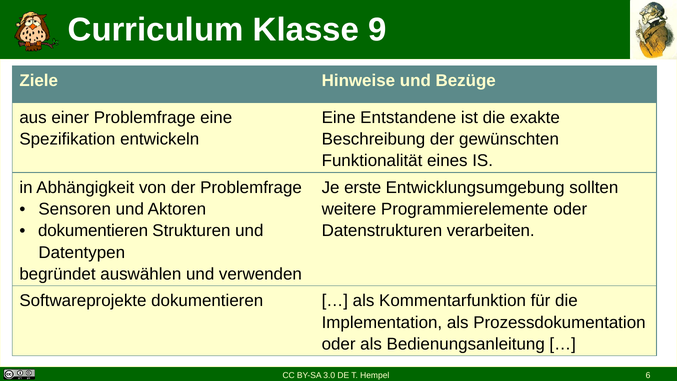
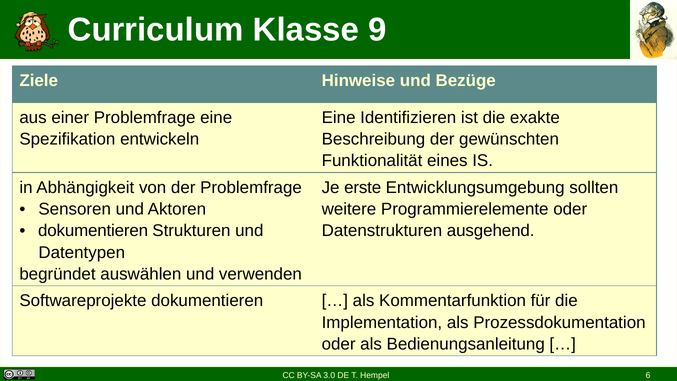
Entstandene: Entstandene -> Identifizieren (408, 117)
verarbeiten: verarbeiten -> ausgehend (491, 231)
